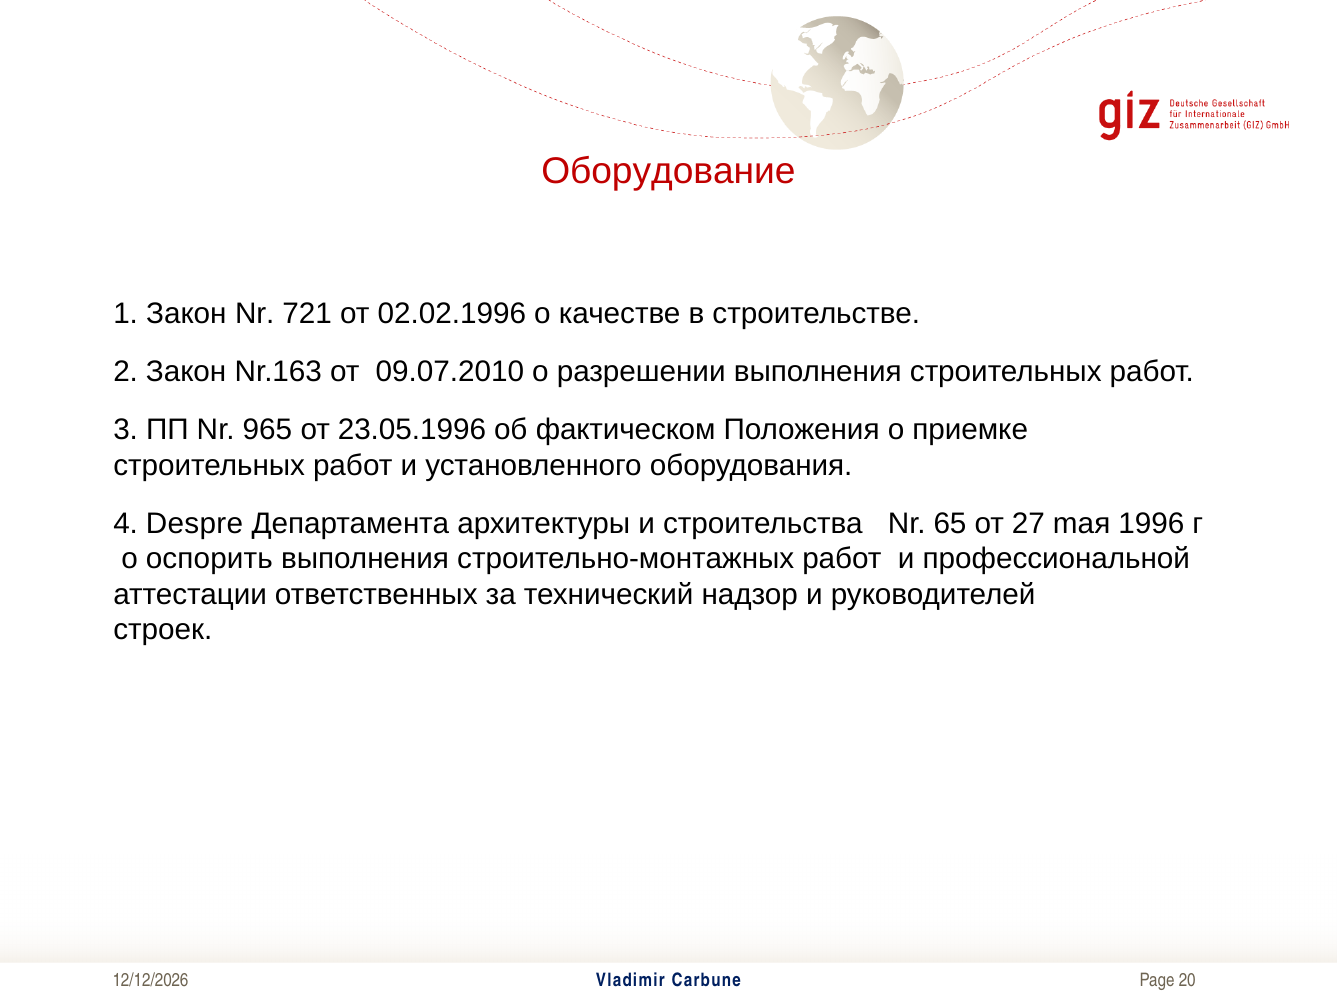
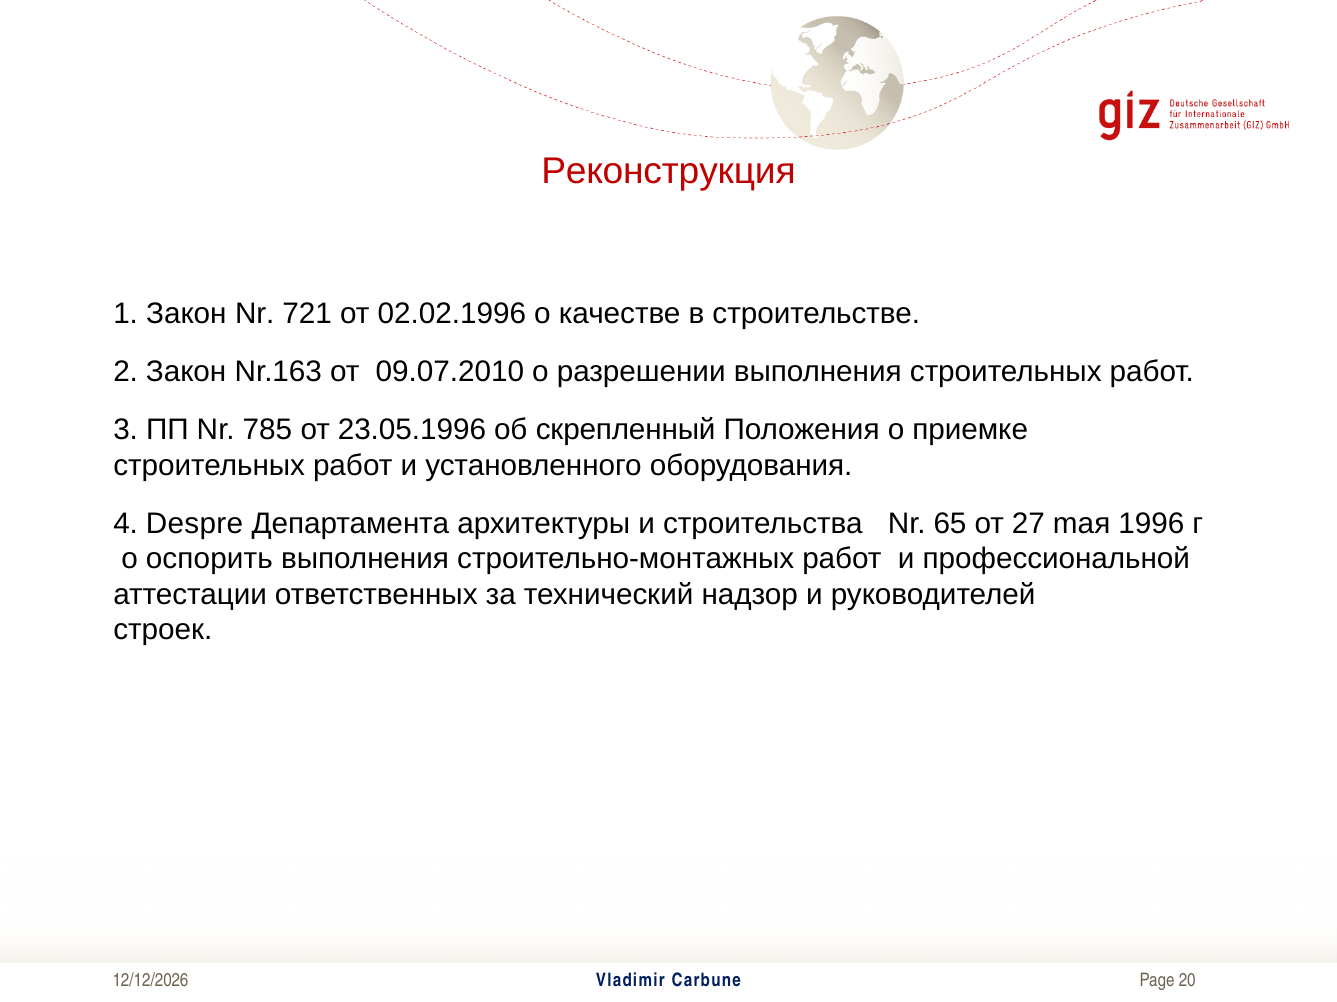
Оборудование: Оборудование -> Реконструкция (668, 172)
965: 965 -> 785 (267, 430)
фактическом: фактическом -> скрепленный (626, 430)
